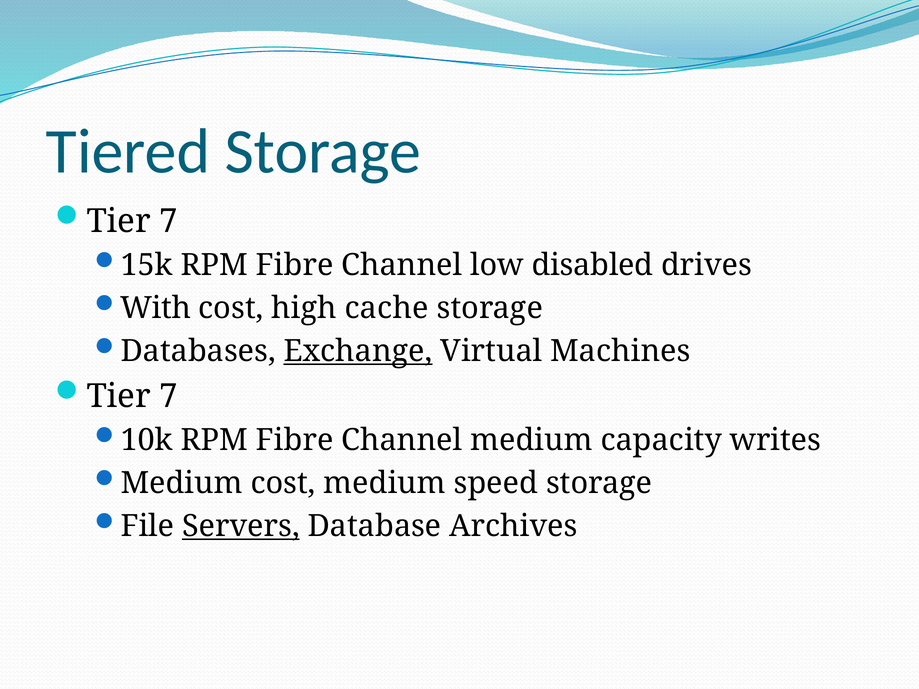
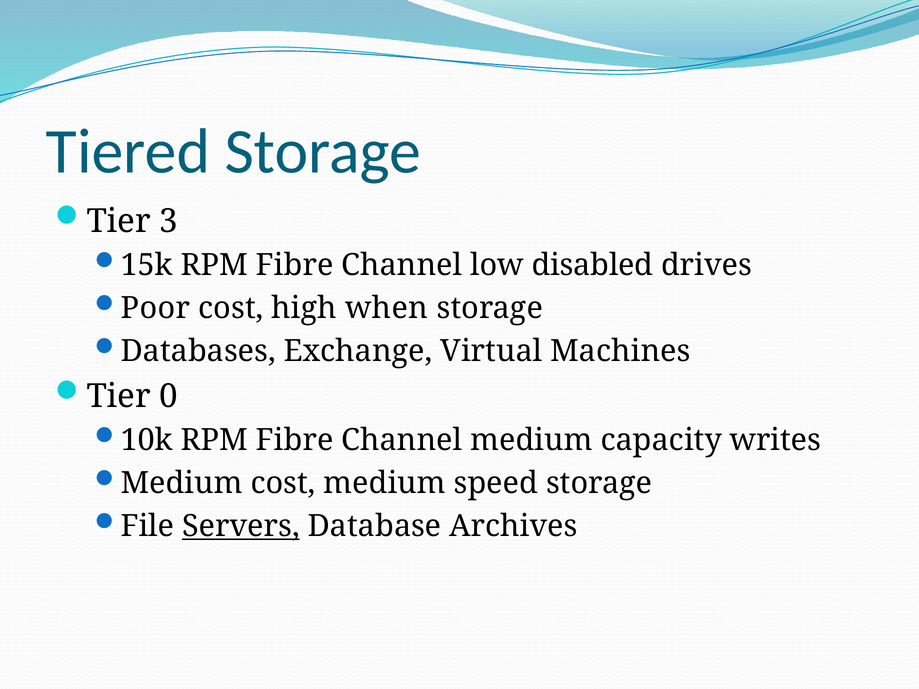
7: 7 -> 3 (169, 221)
With: With -> Poor (155, 308)
cache: cache -> when (387, 308)
Exchange underline: present -> none (358, 351)
7: 7 -> 0 (169, 396)
